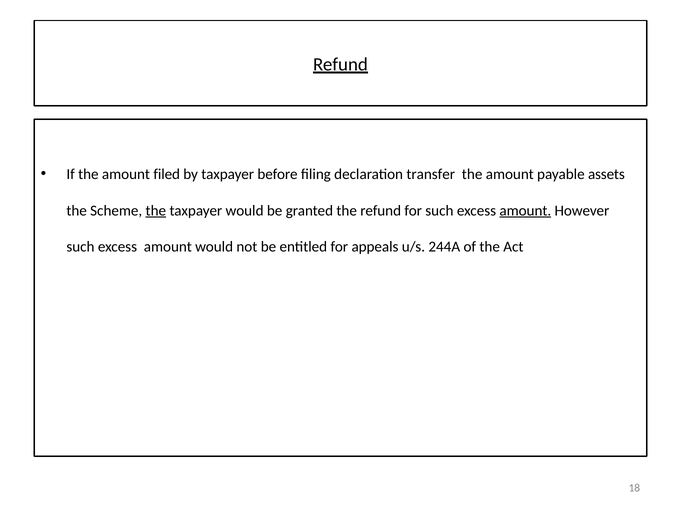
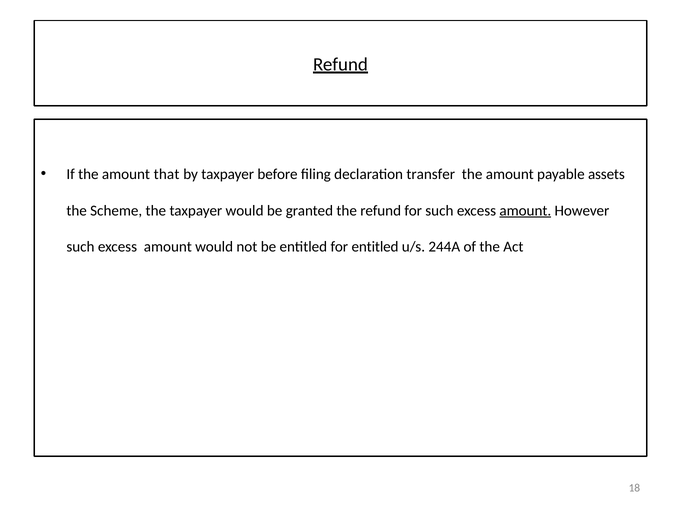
filed: filed -> that (167, 174)
the underline: present -> none (156, 211)
for appeals: appeals -> entitled (375, 247)
